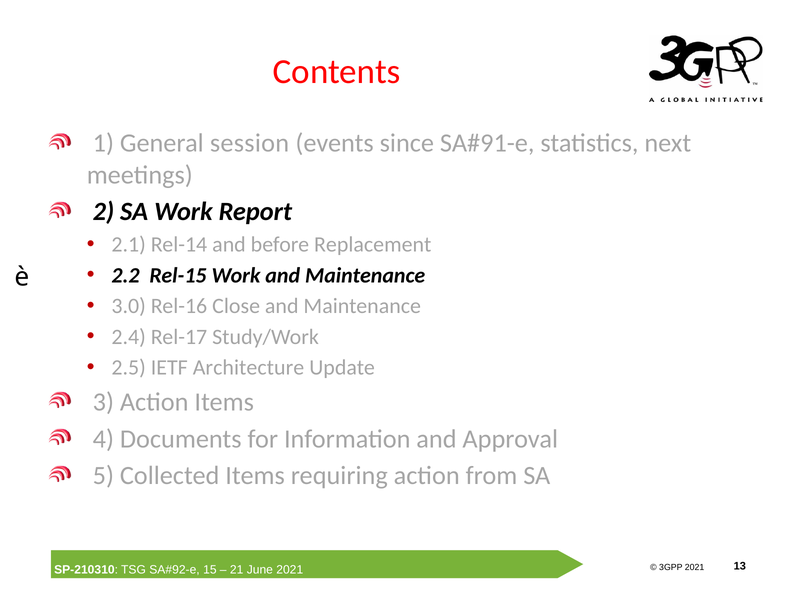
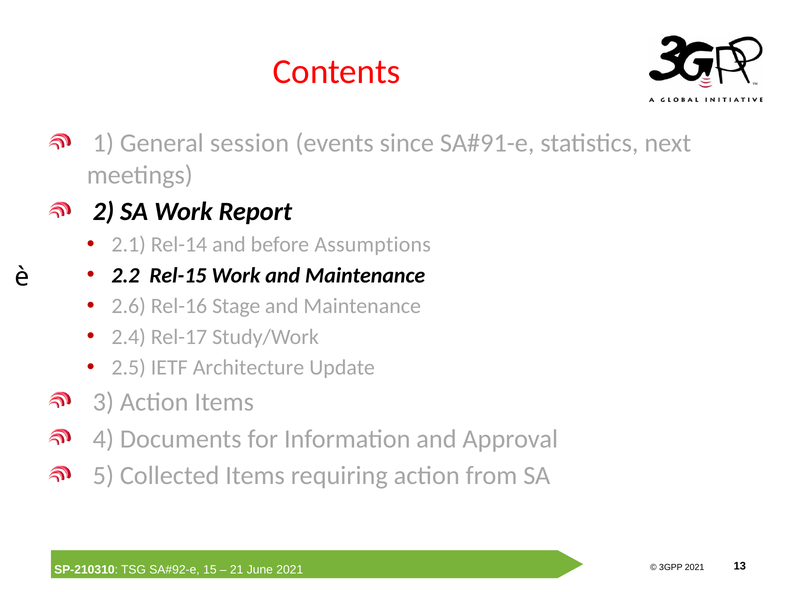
Replacement: Replacement -> Assumptions (373, 245)
3.0: 3.0 -> 2.6 (129, 306)
Close: Close -> Stage (236, 306)
